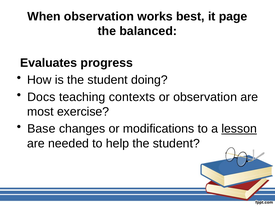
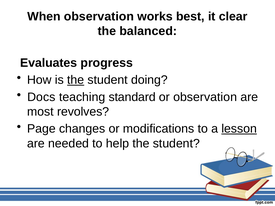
page: page -> clear (233, 16)
the underline: none -> present (76, 80)
contexts: contexts -> standard (132, 97)
exercise: exercise -> revolves (83, 112)
Base: Base -> Page (41, 129)
